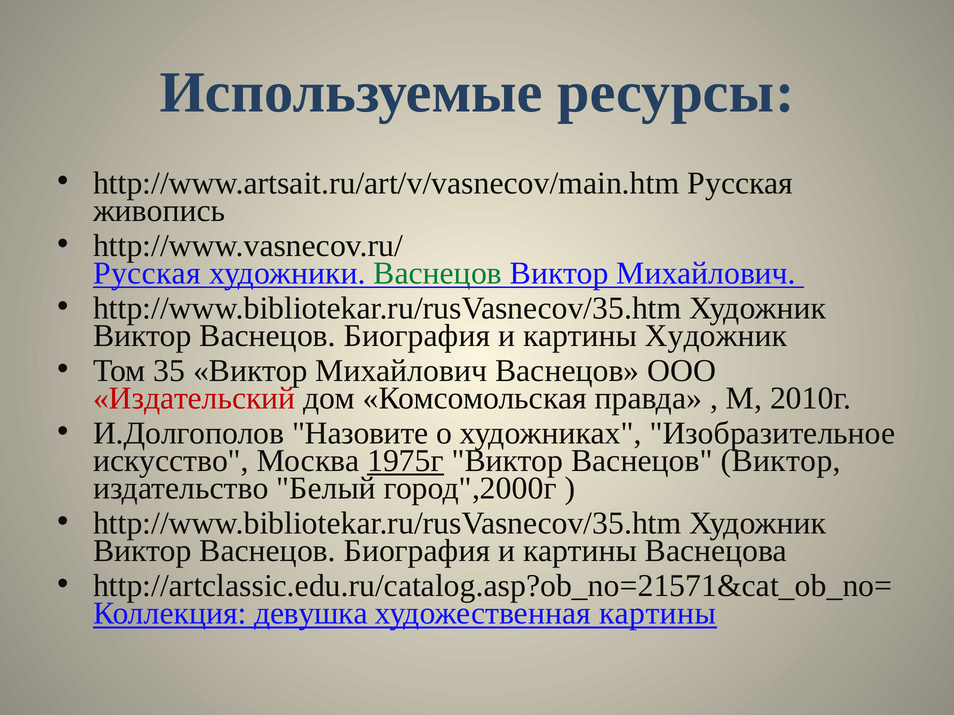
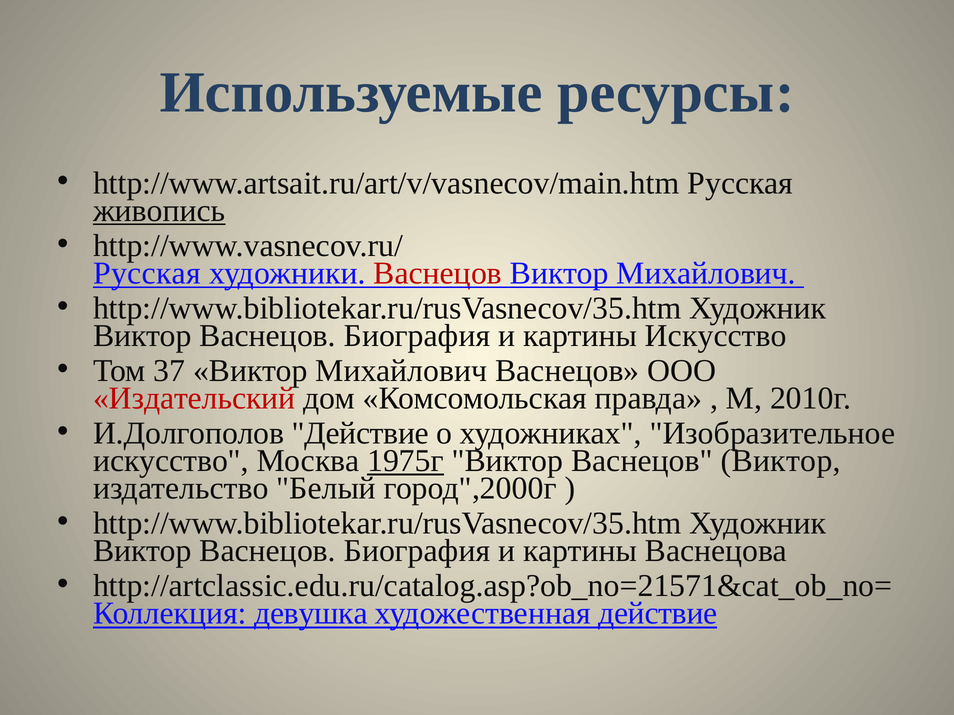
живопись underline: none -> present (159, 211)
Васнецов colour: green -> red (438, 273)
картины Художник: Художник -> Искусство (716, 336)
35: 35 -> 37 (169, 371)
И.Долгополов Назовите: Назовите -> Действие (360, 434)
художественная картины: картины -> действие (658, 614)
